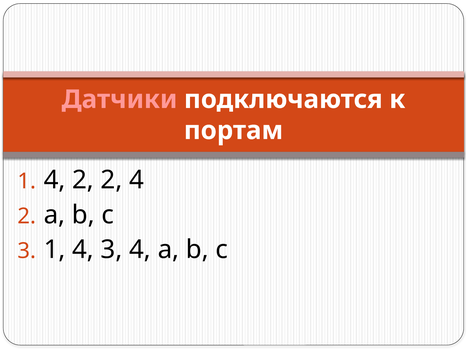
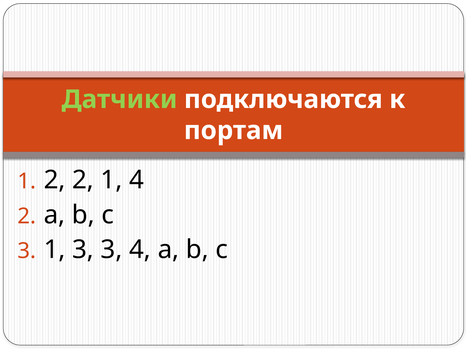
Датчики colour: pink -> light green (119, 99)
4: 4 -> 2 (55, 180)
2 2: 2 -> 1 (112, 180)
3 1 4: 4 -> 3 (83, 250)
